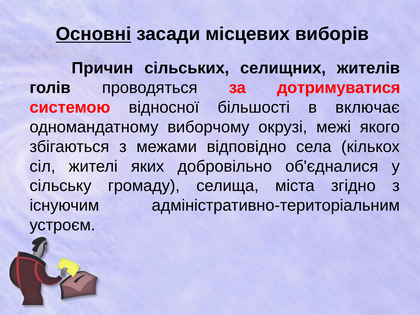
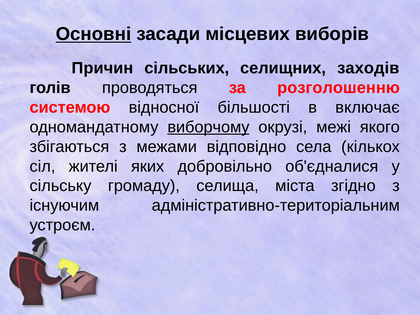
жителів: жителів -> заходів (368, 68)
дотримуватися: дотримуватися -> розголошенню (339, 88)
виборчому underline: none -> present (208, 127)
